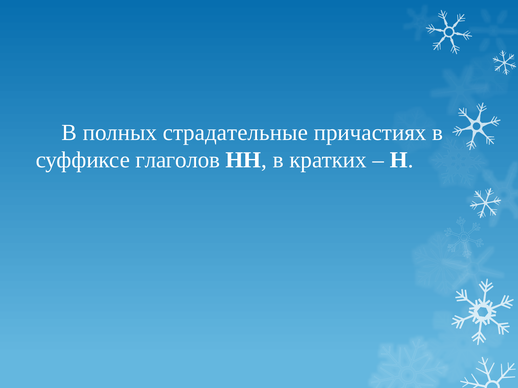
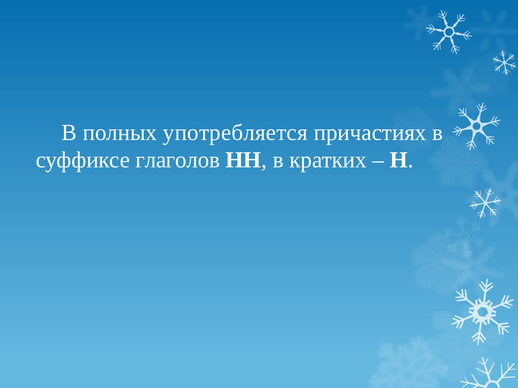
страдательные: страдательные -> употребляется (235, 133)
